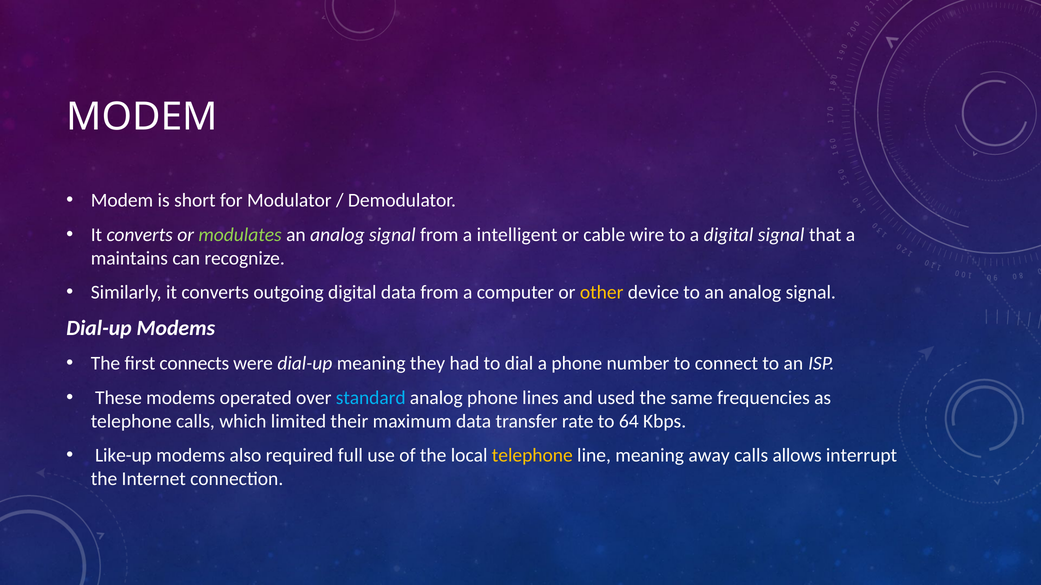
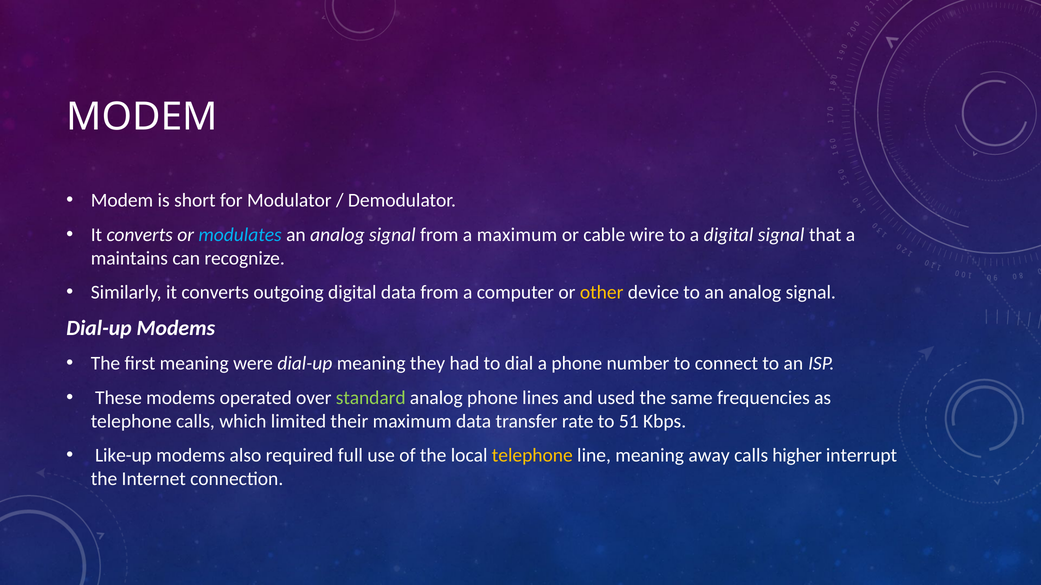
modulates colour: light green -> light blue (240, 235)
a intelligent: intelligent -> maximum (517, 235)
first connects: connects -> meaning (194, 364)
standard colour: light blue -> light green (371, 398)
64: 64 -> 51 (629, 422)
allows: allows -> higher (797, 456)
